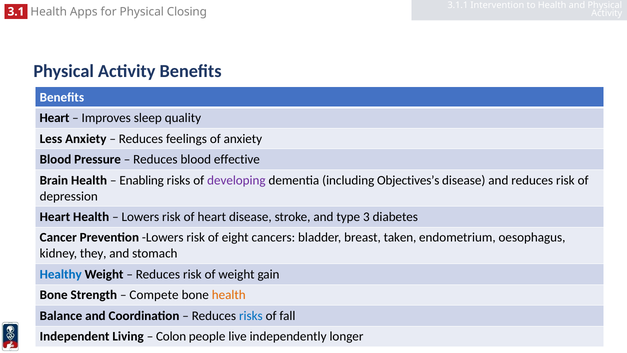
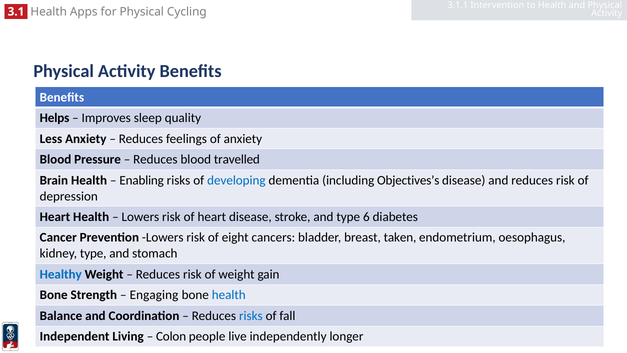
Closing: Closing -> Cycling (187, 12)
Heart: Heart -> Helps (55, 118)
effective: effective -> travelled (237, 159)
developing colour: purple -> blue (236, 180)
3: 3 -> 6 (366, 217)
kidney they: they -> type (93, 253)
Compete: Compete -> Engaging (154, 295)
health colour: orange -> blue (229, 295)
